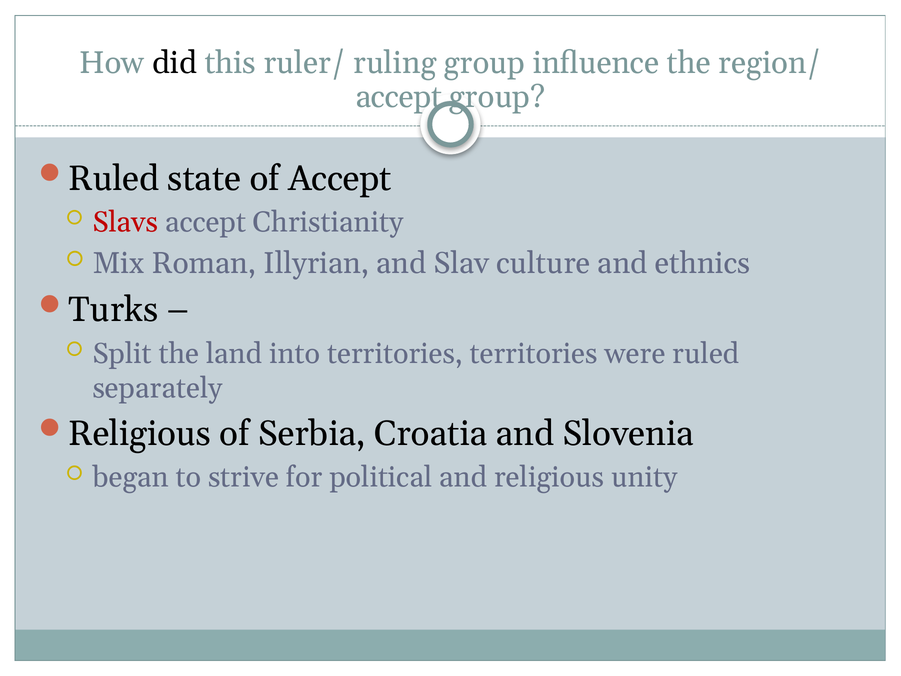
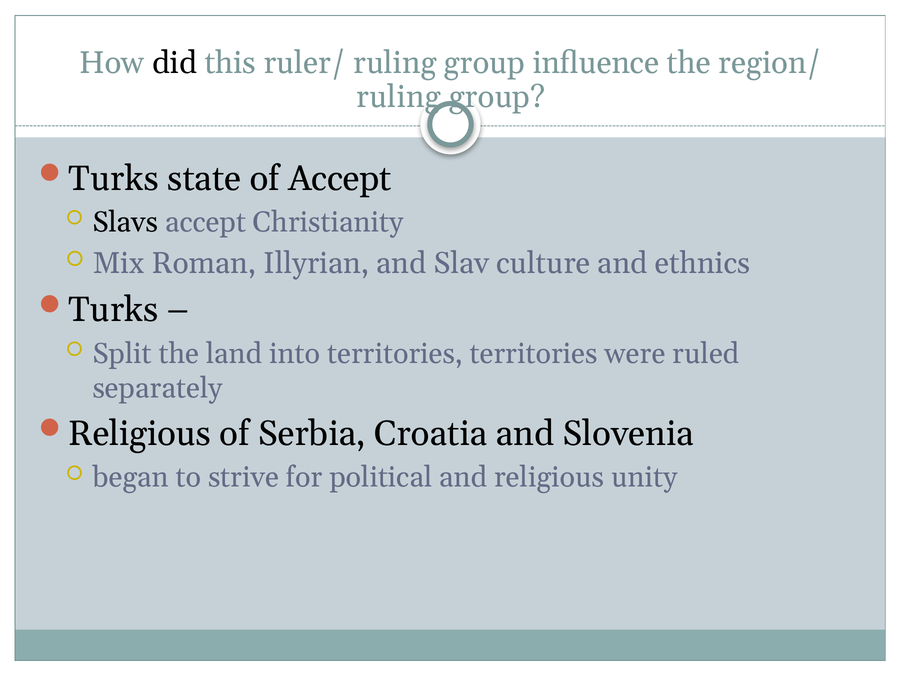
accept: accept -> ruling (398, 97)
Ruled: Ruled -> Turks (114, 178)
Slavs colour: red -> black (125, 222)
